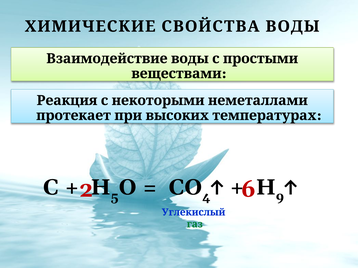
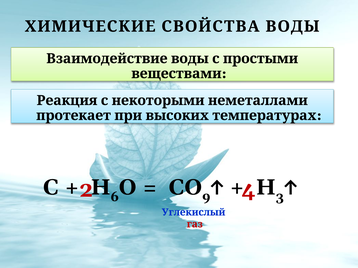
5: 5 -> 6 (115, 197)
4: 4 -> 9 (206, 197)
9: 9 -> 3 (280, 197)
6: 6 -> 4 (248, 190)
газ colour: green -> red (195, 225)
